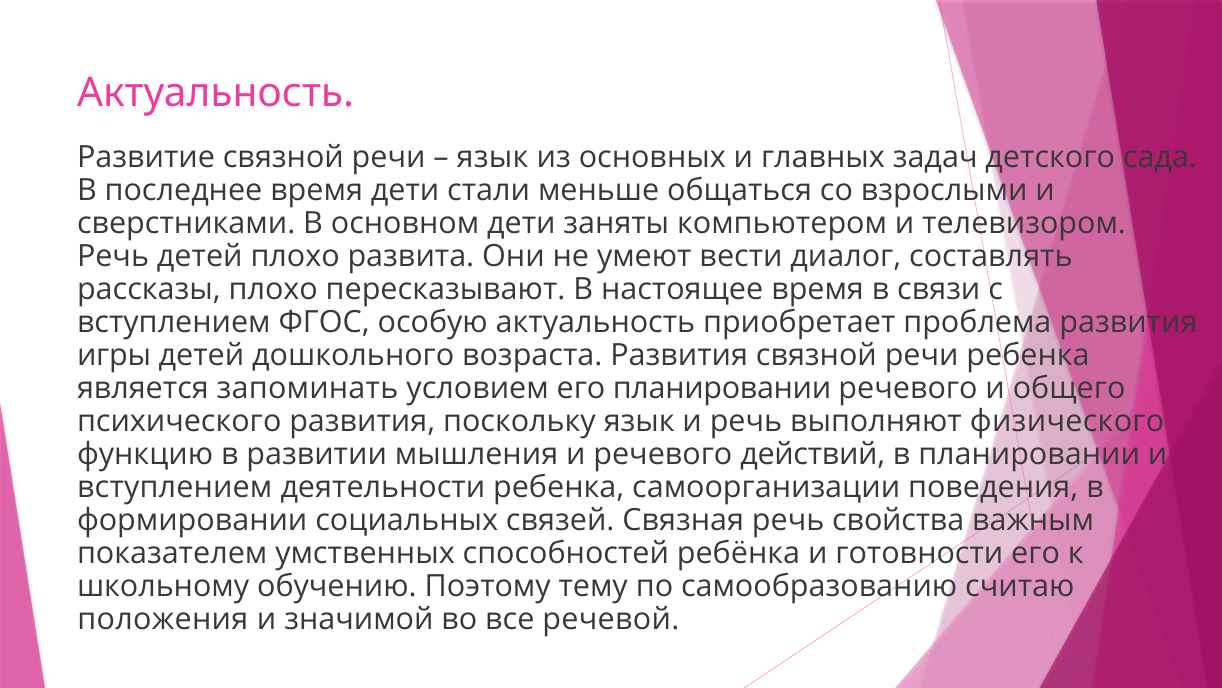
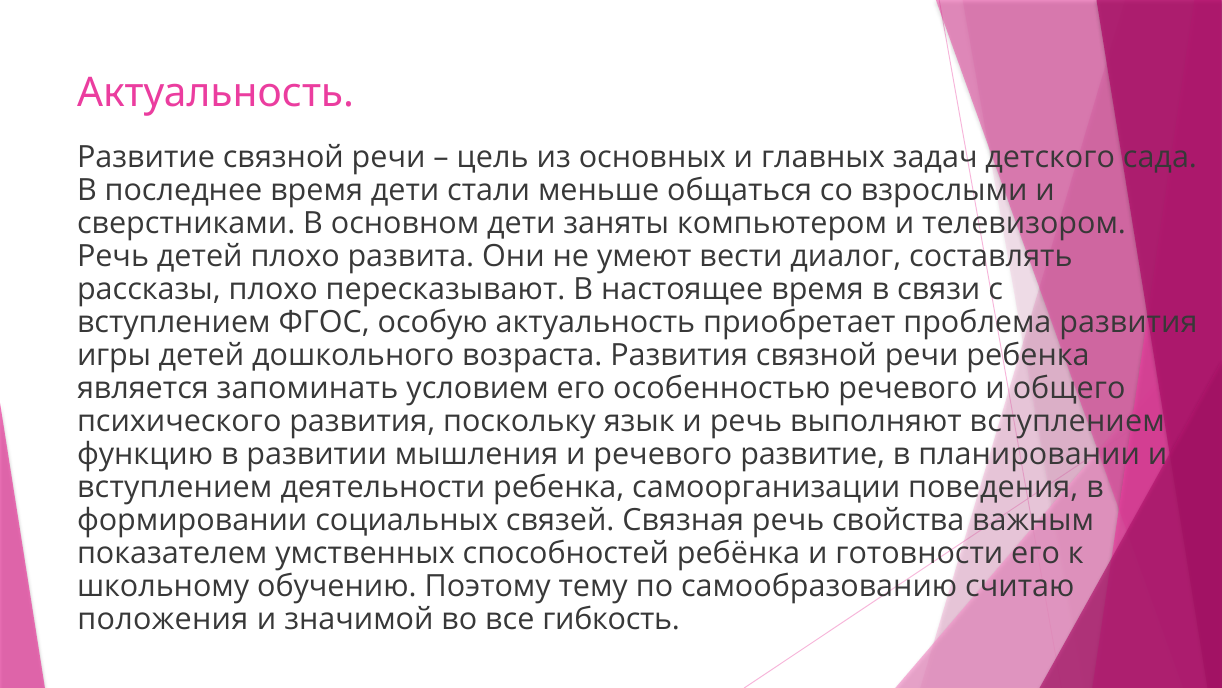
язык: язык -> цель (493, 157)
его планировании: планировании -> особенностью (722, 388)
выполняют физического: физического -> вступлением (1067, 421)
речевого действий: действий -> развитие (813, 454)
речевой: речевой -> гибкость (611, 619)
